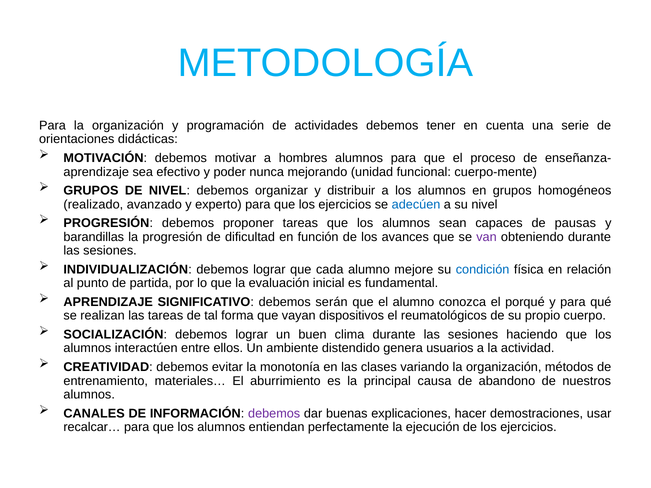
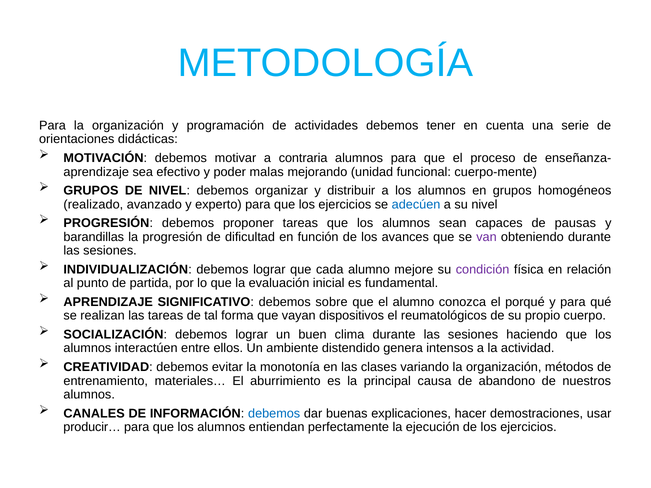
hombres: hombres -> contraria (303, 158)
nunca: nunca -> malas (267, 172)
condición colour: blue -> purple (483, 270)
serán: serán -> sobre (331, 302)
usuarios: usuarios -> intensos (450, 348)
debemos colour: purple -> blue (274, 414)
recalcar…: recalcar… -> producir… (92, 427)
